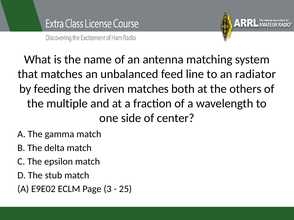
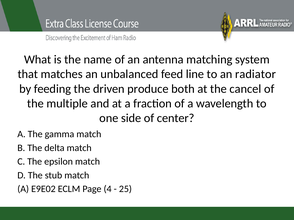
driven matches: matches -> produce (148, 89)
others: others -> cancel (245, 89)
3: 3 -> 4 (108, 189)
